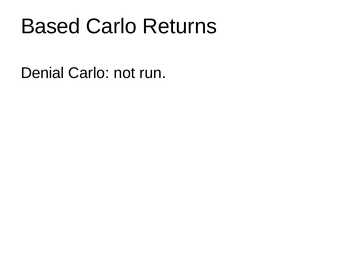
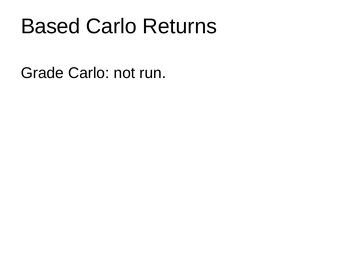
Denial: Denial -> Grade (42, 73)
